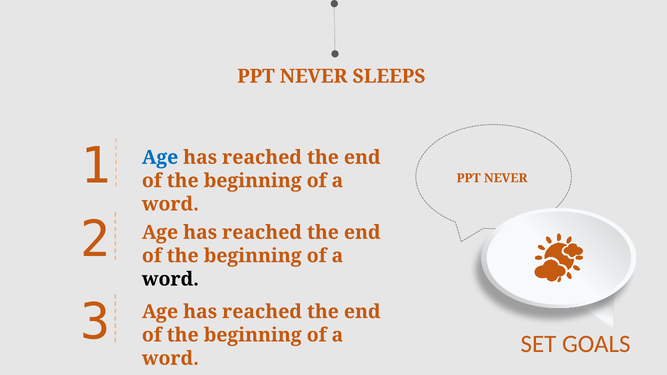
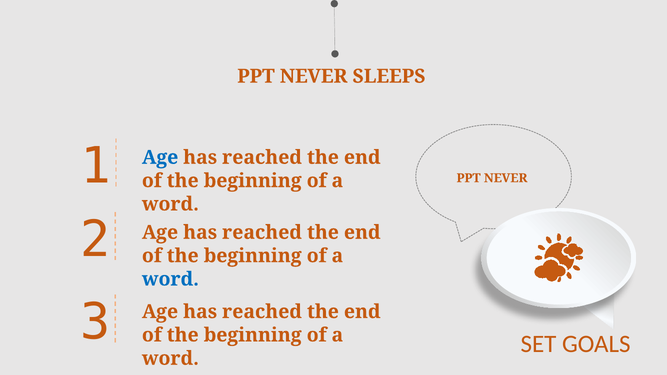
word colour: black -> blue (170, 279)
